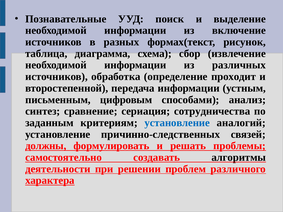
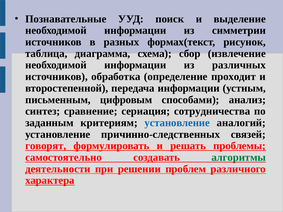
включение: включение -> симметрии (239, 30)
должны: должны -> говорят (46, 146)
алгоритмы colour: black -> green (239, 158)
